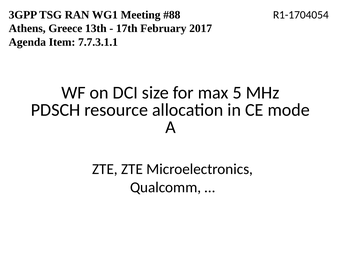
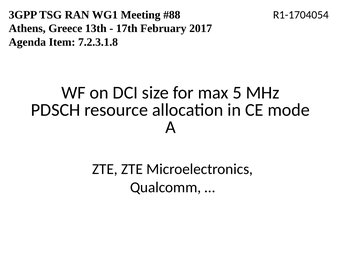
7.7.3.1.1: 7.7.3.1.1 -> 7.2.3.1.8 (98, 42)
